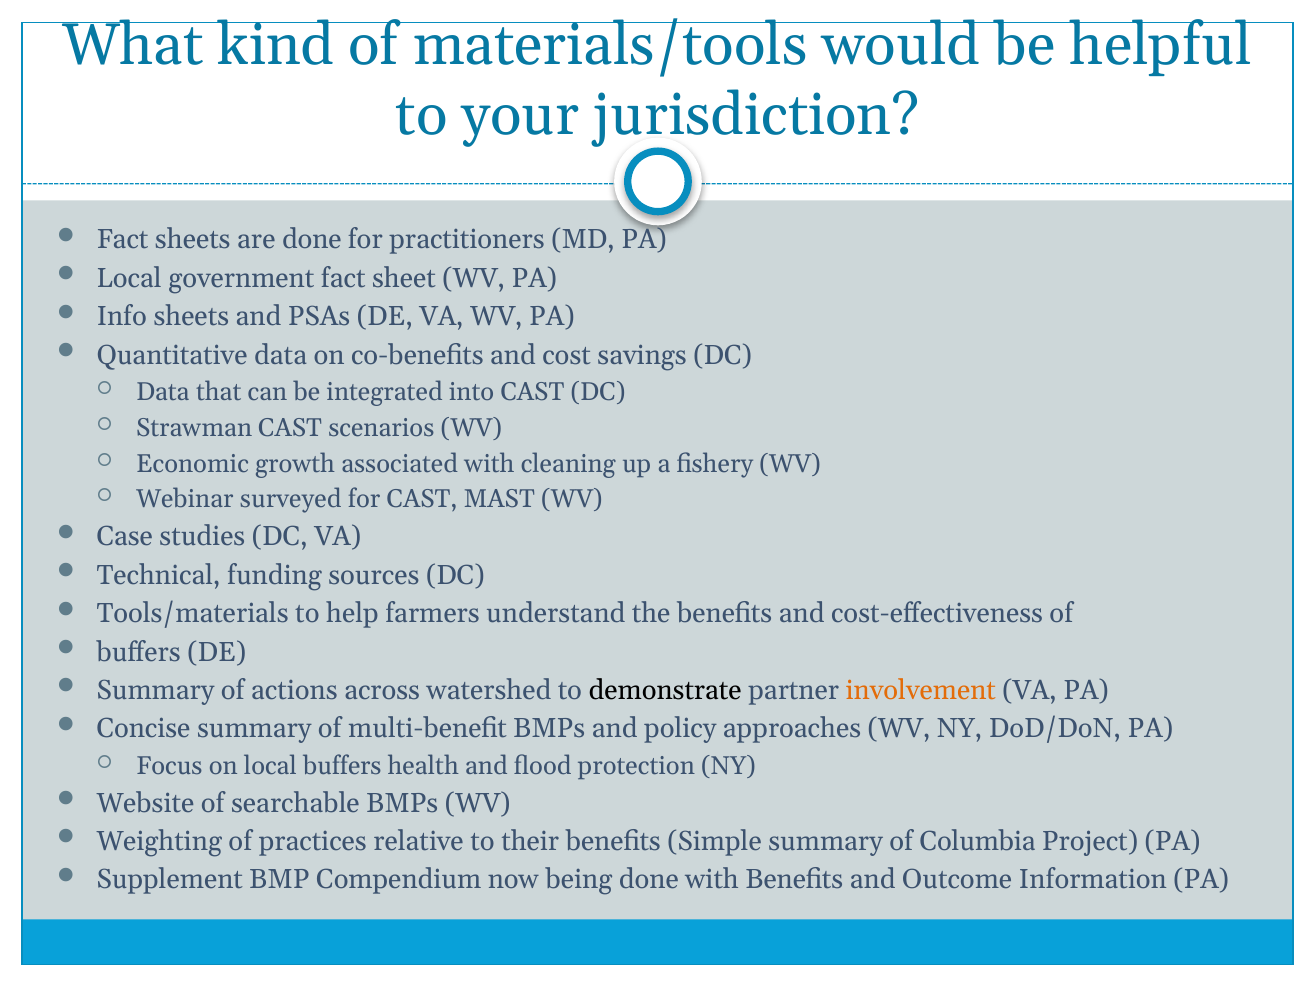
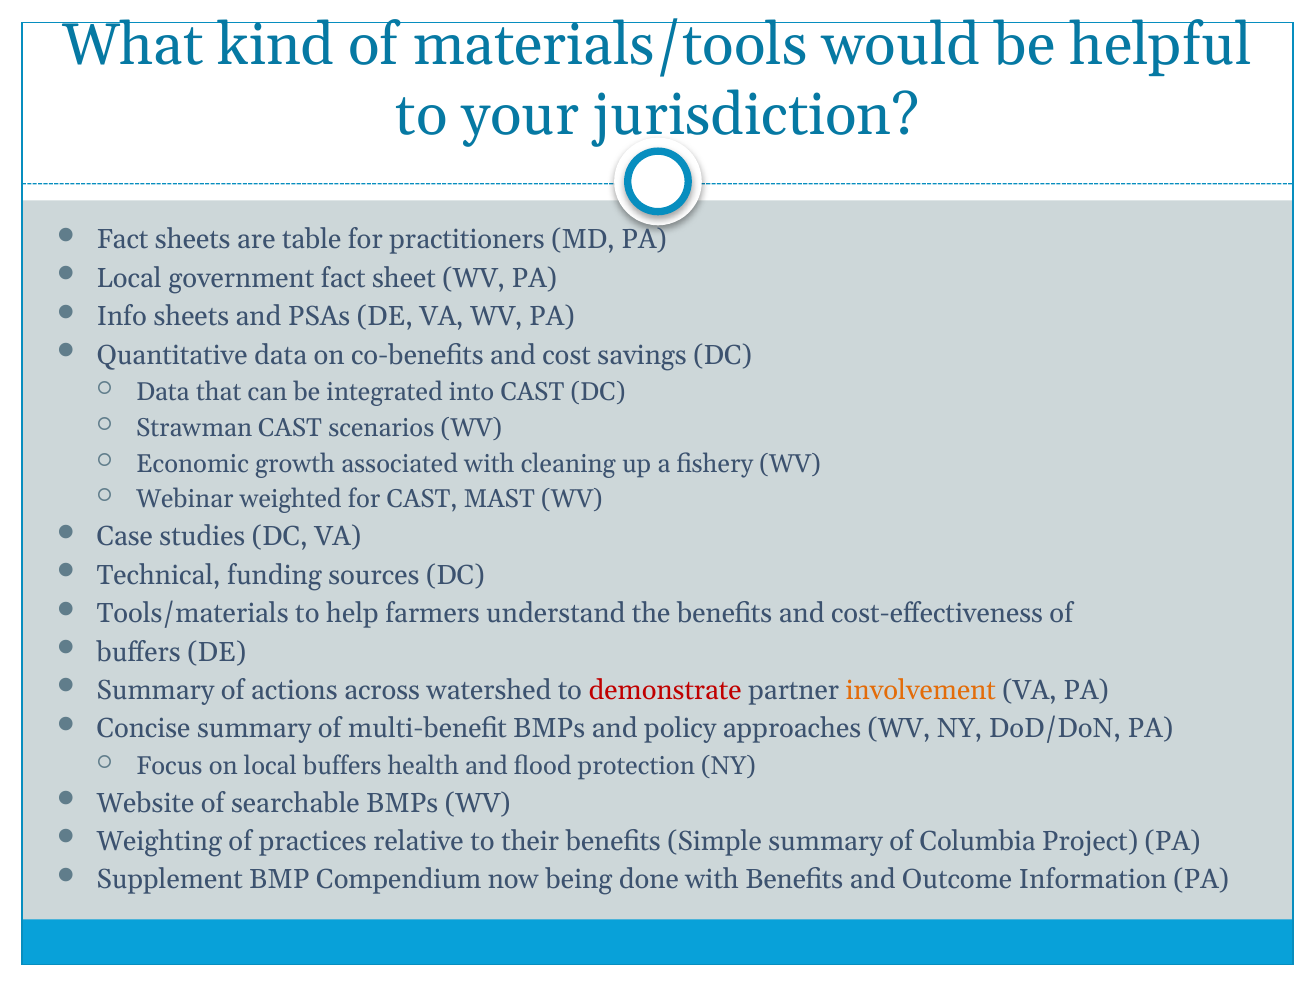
are done: done -> table (312, 240)
surveyed: surveyed -> weighted (291, 499)
demonstrate colour: black -> red (665, 690)
